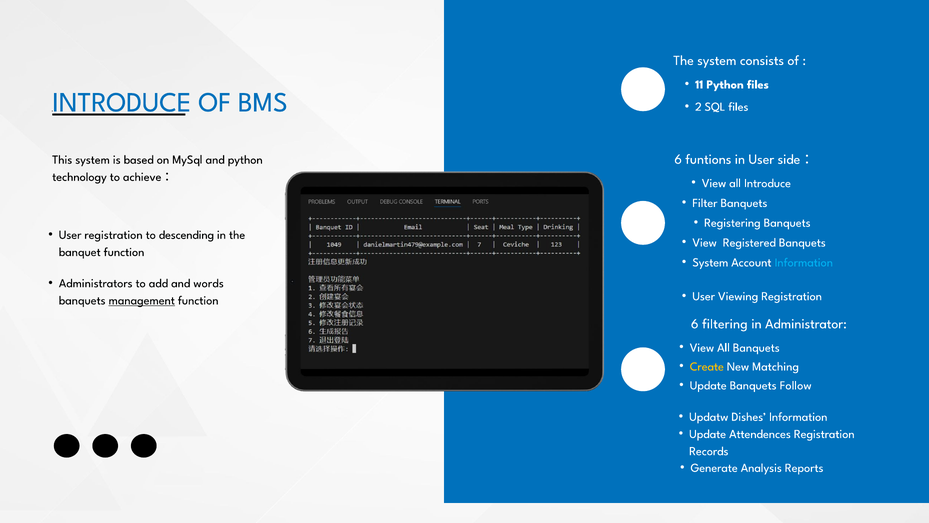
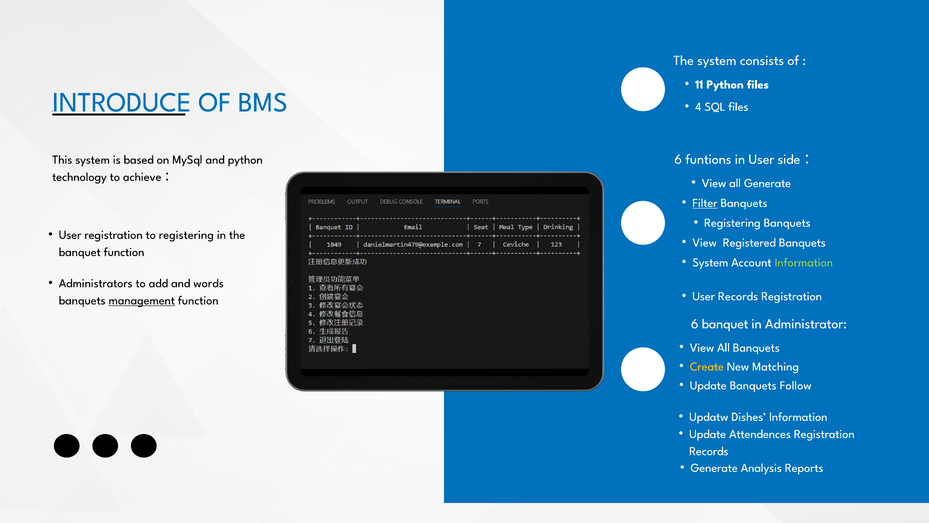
2: 2 -> 4 (698, 107)
all Introduce: Introduce -> Generate (768, 183)
Filter underline: none -> present (705, 203)
to descending: descending -> registering (186, 235)
Information colour: light blue -> light green (804, 262)
User Viewing: Viewing -> Records (738, 296)
6 filtering: filtering -> banquet (725, 323)
